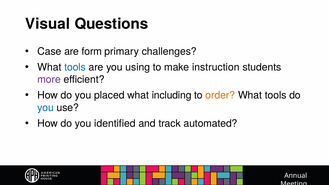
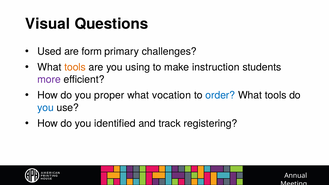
Case: Case -> Used (49, 51)
tools colour: blue -> orange (75, 67)
placed: placed -> proper (109, 95)
including: including -> vocation (172, 95)
order colour: orange -> blue (220, 95)
automated: automated -> registering (211, 123)
